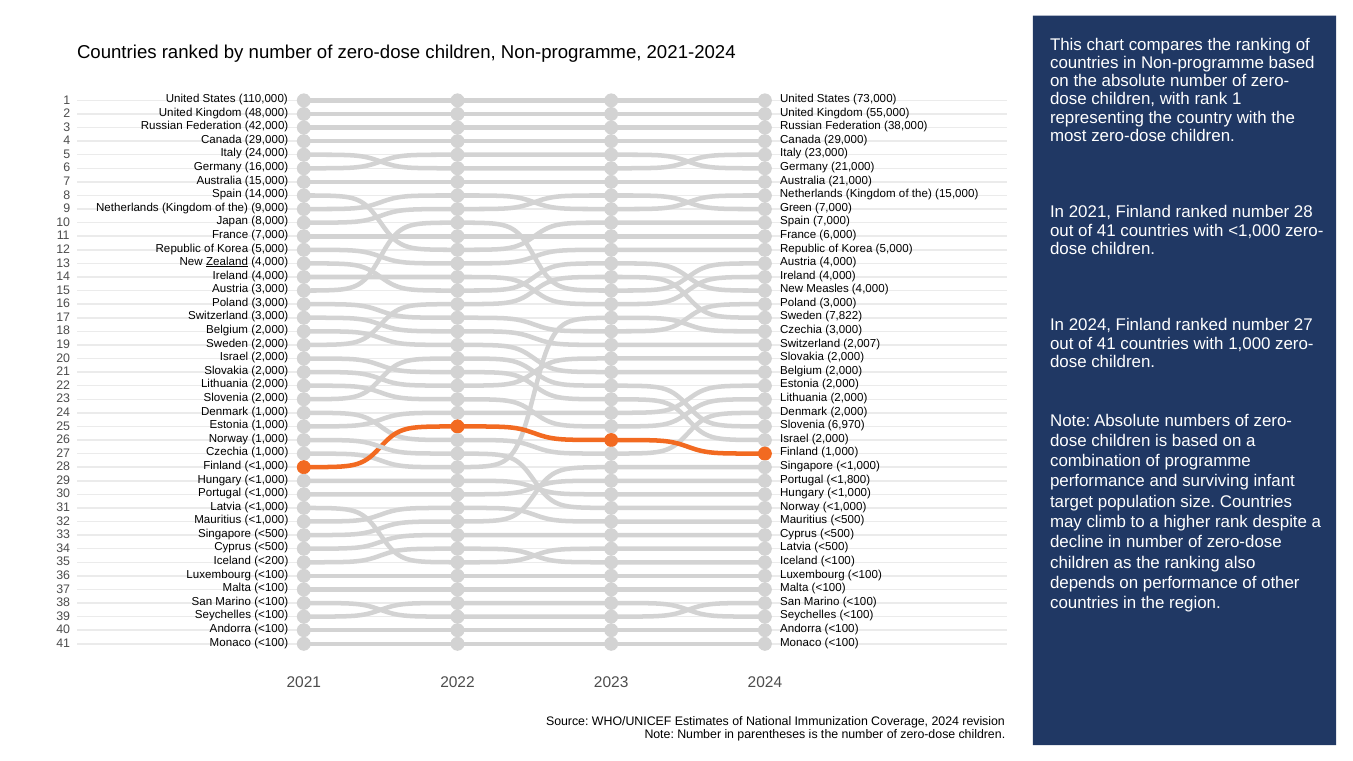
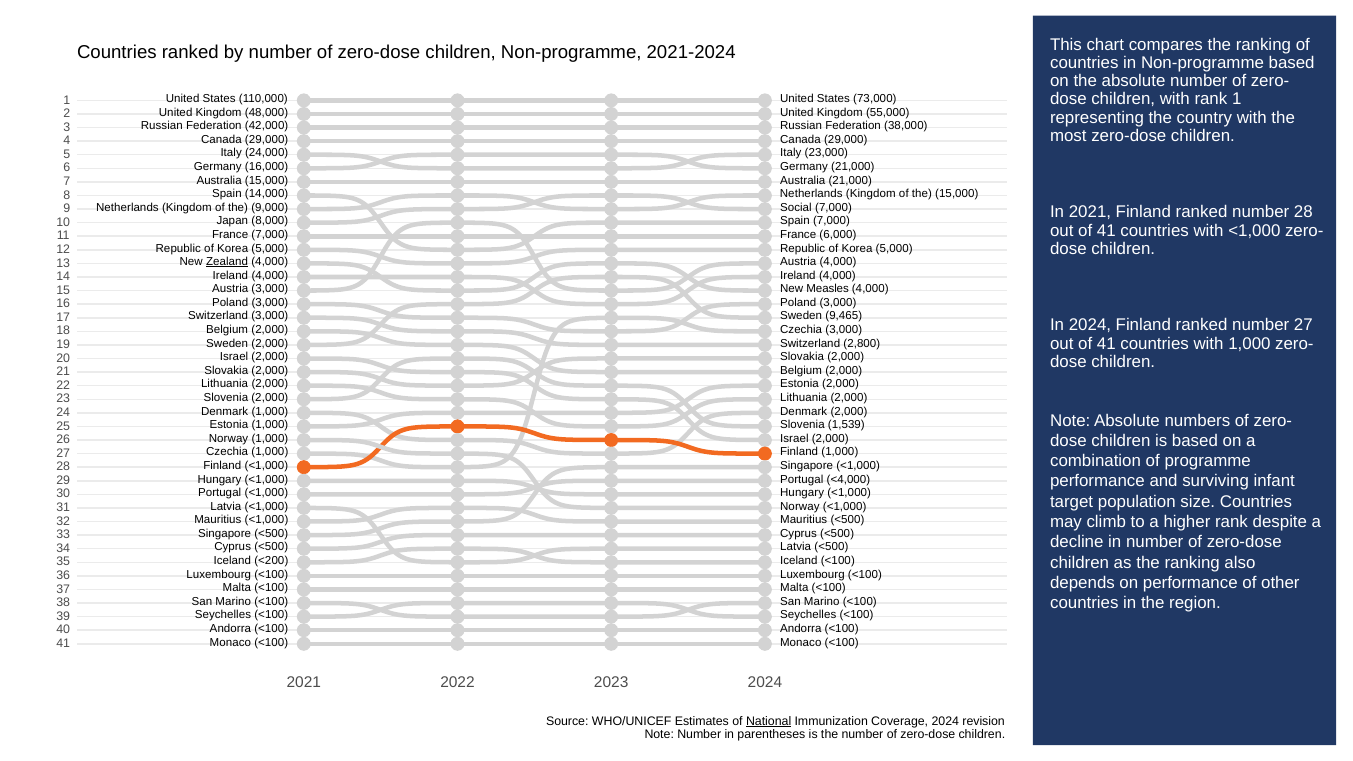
Green: Green -> Social (796, 208)
7,822: 7,822 -> 9,465 (844, 316)
2,007: 2,007 -> 2,800 (862, 343)
6,970: 6,970 -> 1,539 (846, 425)
<1,800: <1,800 -> <4,000 (848, 479)
National underline: none -> present (769, 721)
